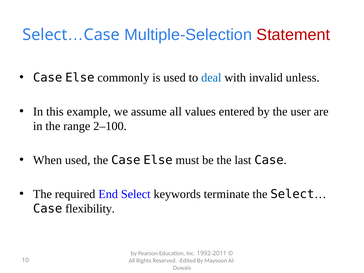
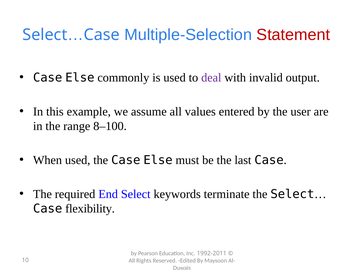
deal colour: blue -> purple (211, 78)
unless: unless -> output (303, 78)
2–100: 2–100 -> 8–100 (110, 126)
